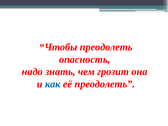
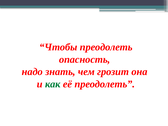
как colour: blue -> green (53, 84)
